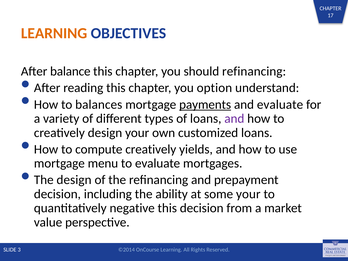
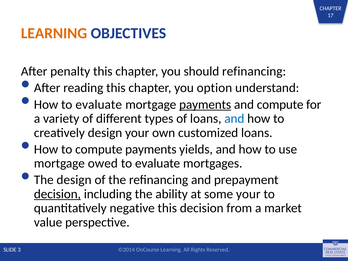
balance: balance -> penalty (70, 71)
How to balances: balances -> evaluate (99, 104)
and evaluate: evaluate -> compute (280, 104)
and colour: purple -> blue (234, 119)
compute creatively: creatively -> payments (151, 149)
menu: menu -> owed (103, 163)
decision underline: none -> present (57, 194)
